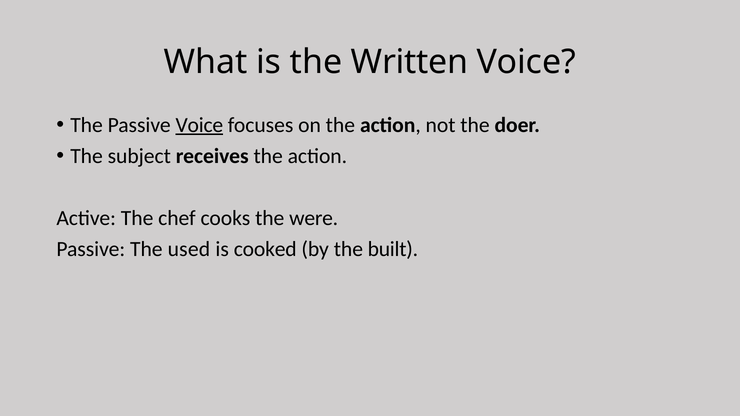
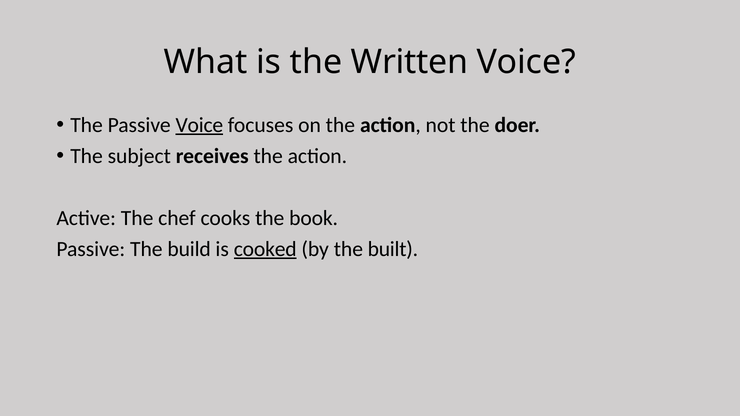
were: were -> book (314, 218)
used: used -> build (189, 249)
cooked underline: none -> present (265, 249)
